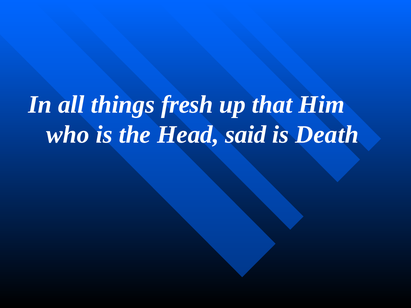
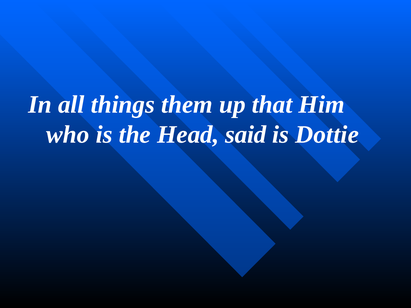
fresh: fresh -> them (187, 105)
Death: Death -> Dottie (327, 135)
